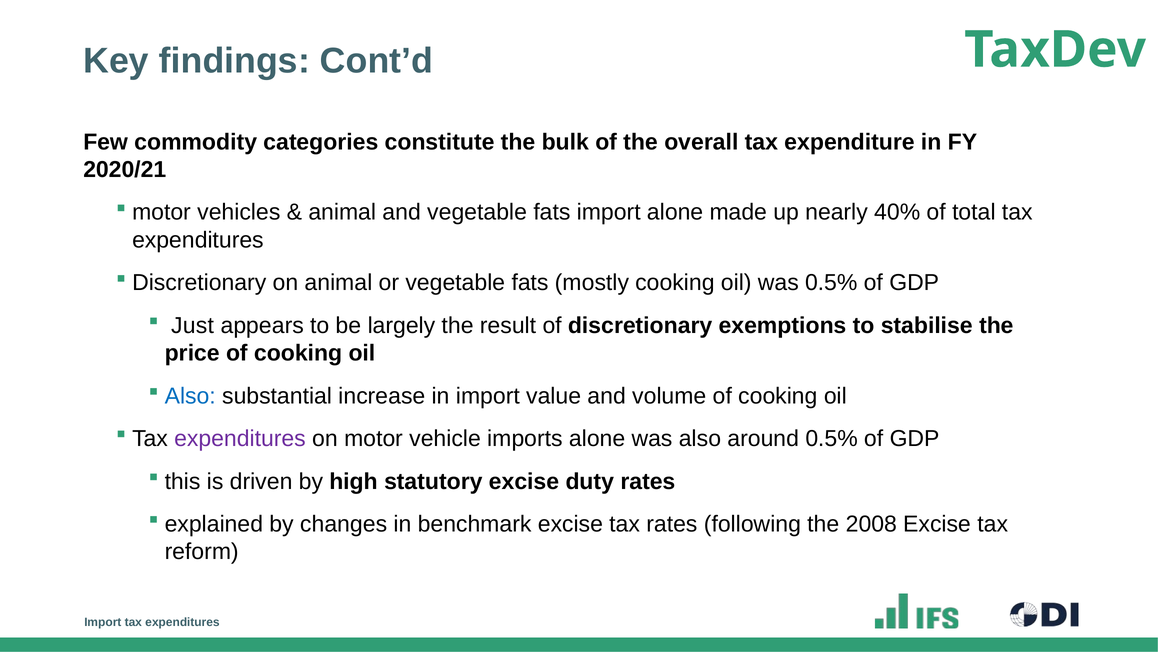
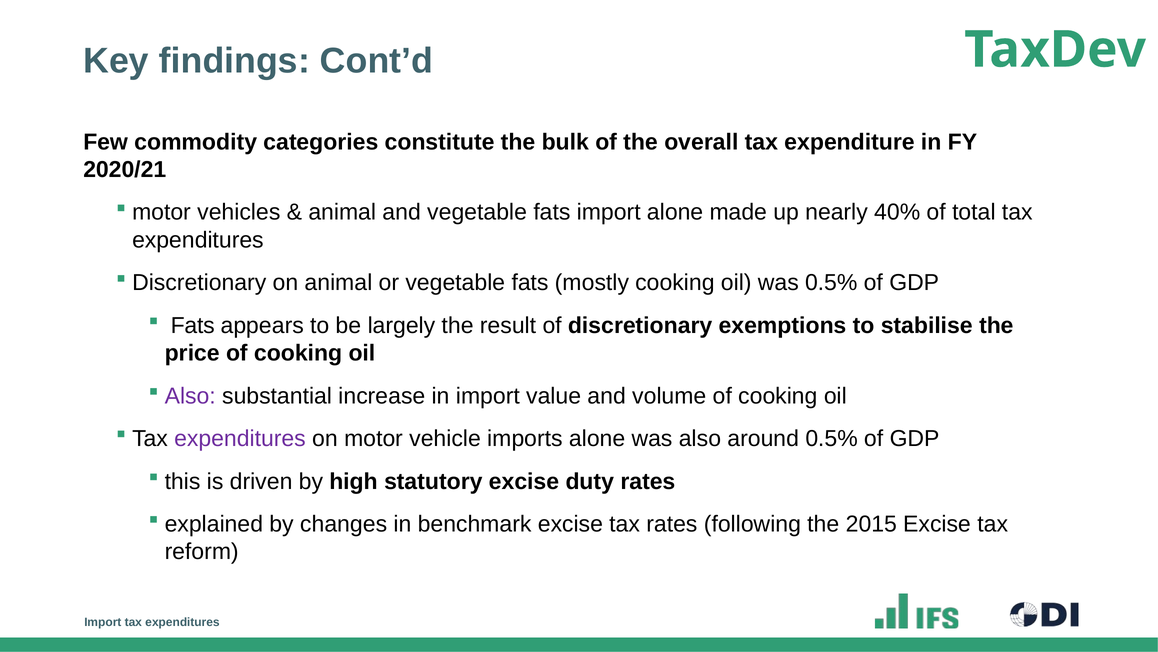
Just: Just -> Fats (193, 325)
Also colour: blue -> purple (190, 396)
2008: 2008 -> 2015 (871, 524)
